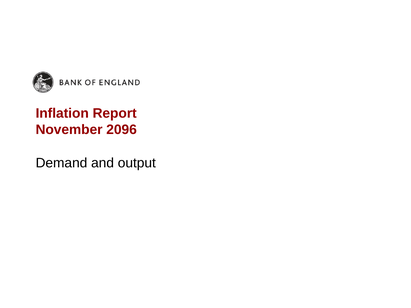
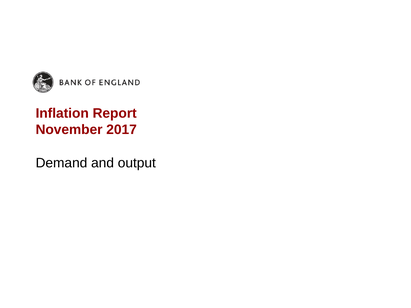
2096: 2096 -> 2017 (122, 130)
